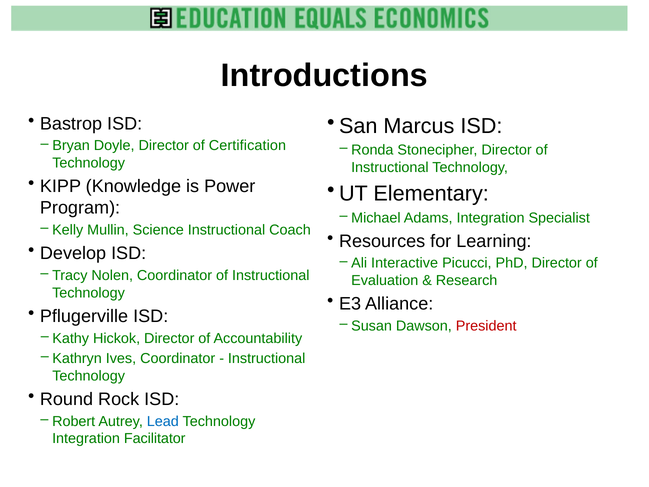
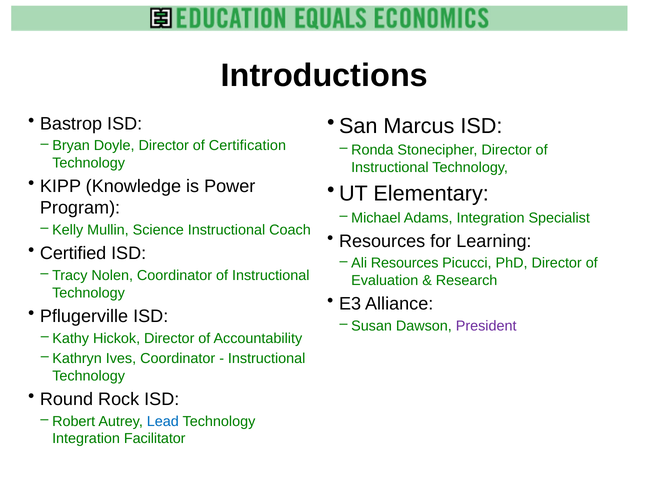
Develop: Develop -> Certified (73, 253)
Ali Interactive: Interactive -> Resources (405, 263)
President colour: red -> purple (486, 326)
